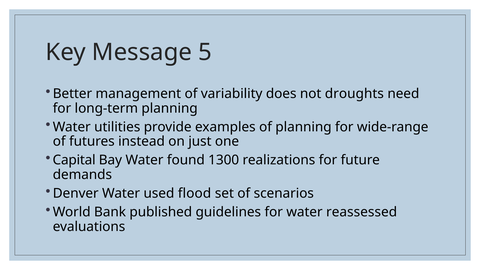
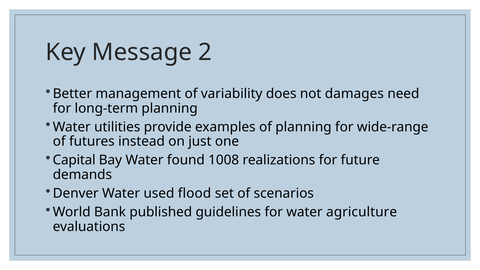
5: 5 -> 2 (205, 52)
droughts: droughts -> damages (354, 94)
1300: 1300 -> 1008 (224, 160)
reassessed: reassessed -> agriculture (362, 212)
